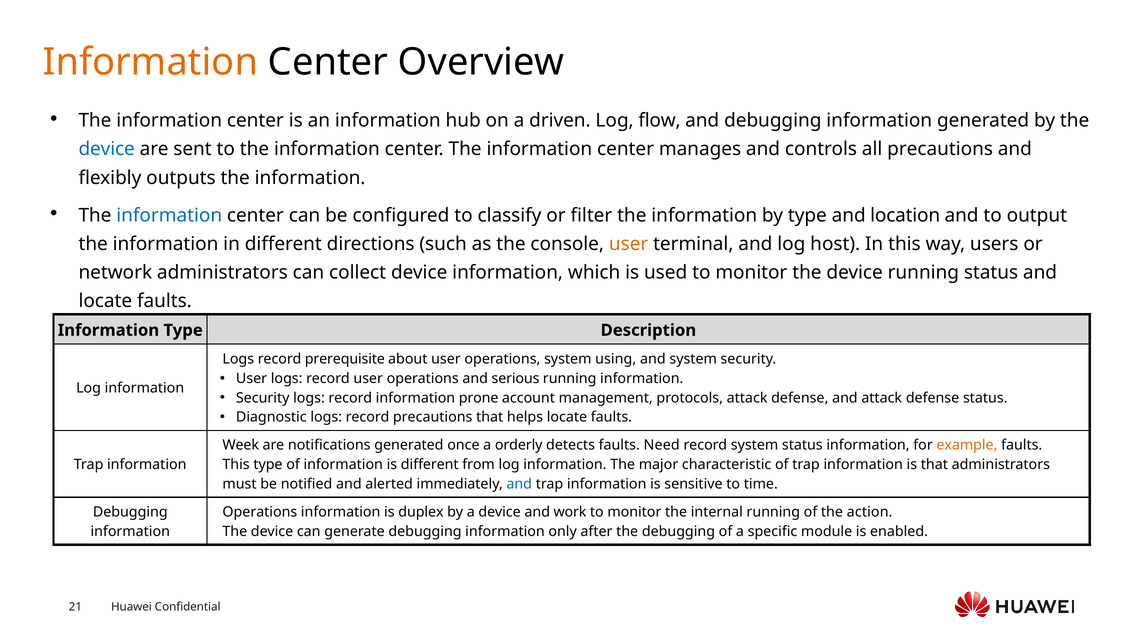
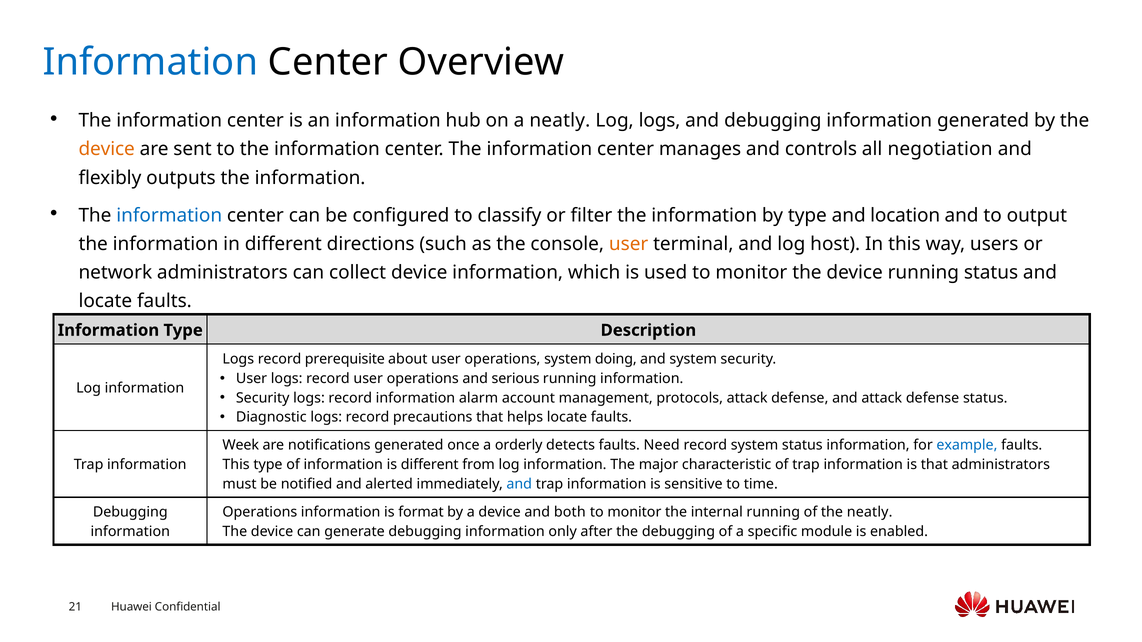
Information colour: orange -> blue (150, 62)
a driven: driven -> neatly (560, 121)
Log flow: flow -> logs (660, 121)
device colour: blue -> orange (107, 149)
all precautions: precautions -> negotiation (940, 149)
using: using -> doing (616, 359)
prone: prone -> alarm (479, 398)
example colour: orange -> blue (967, 446)
duplex: duplex -> format (421, 512)
work: work -> both (570, 512)
the action: action -> neatly (870, 512)
